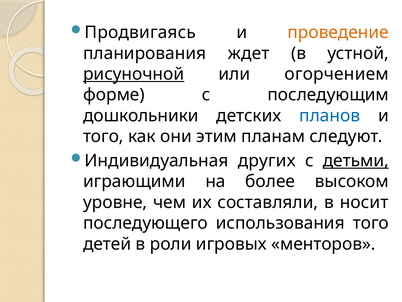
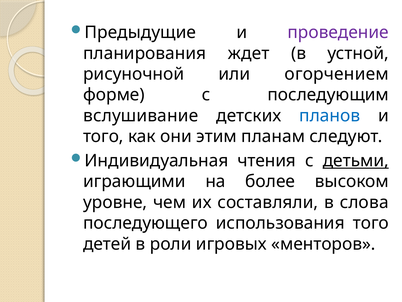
Продвигаясь: Продвигаясь -> Предыдущие (140, 32)
проведение colour: orange -> purple (338, 32)
рисуночной underline: present -> none (134, 74)
дошкольники: дошкольники -> вслушивание (141, 116)
других: других -> чтения (267, 160)
носит: носит -> слова (364, 202)
